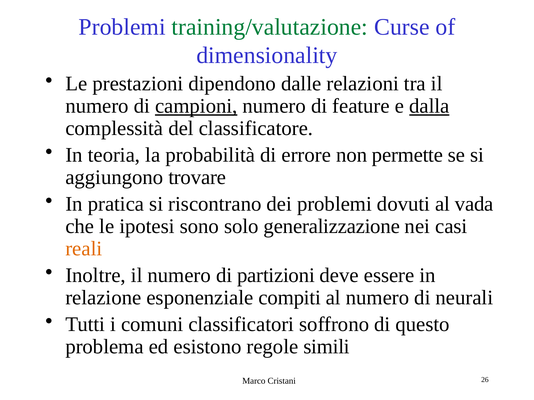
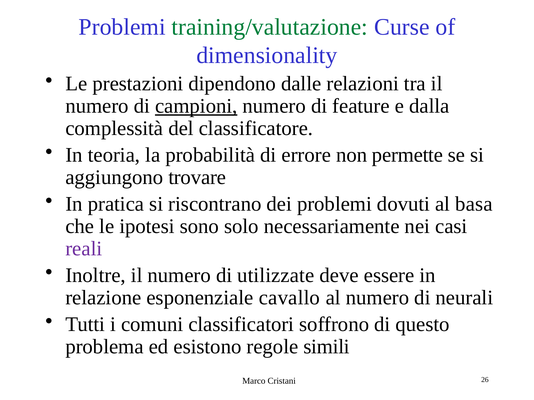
dalla underline: present -> none (429, 106)
vada: vada -> basa (474, 204)
generalizzazione: generalizzazione -> necessariamente (332, 227)
reali colour: orange -> purple (84, 249)
partizioni: partizioni -> utilizzate (276, 276)
compiti: compiti -> cavallo (289, 298)
